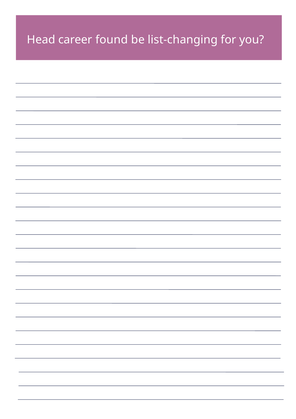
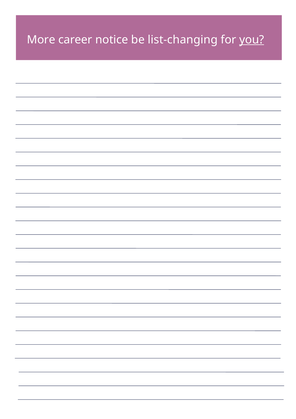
Head: Head -> More (41, 40)
found: found -> notice (112, 40)
you underline: none -> present (252, 40)
